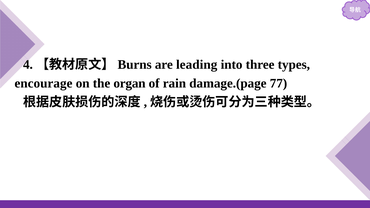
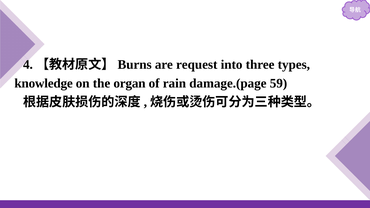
leading: leading -> request (197, 64)
encourage: encourage -> knowledge (44, 83)
77: 77 -> 59 (278, 83)
